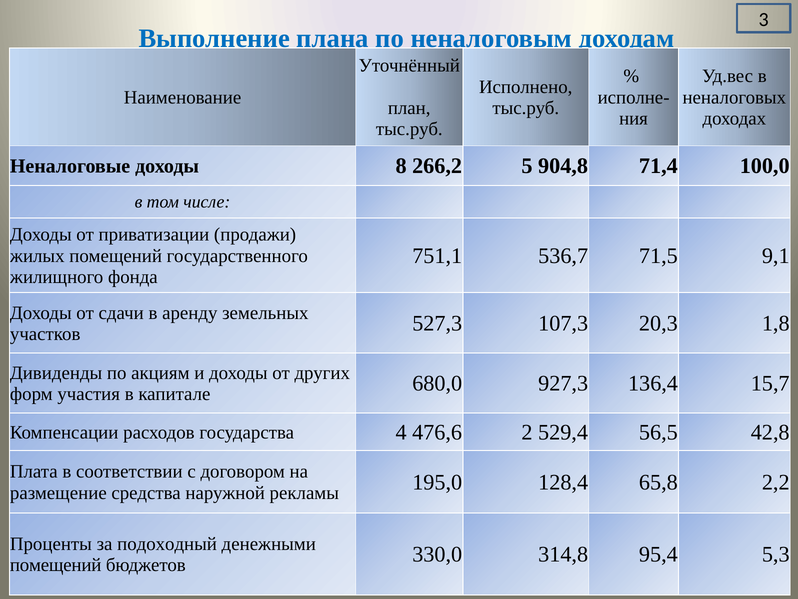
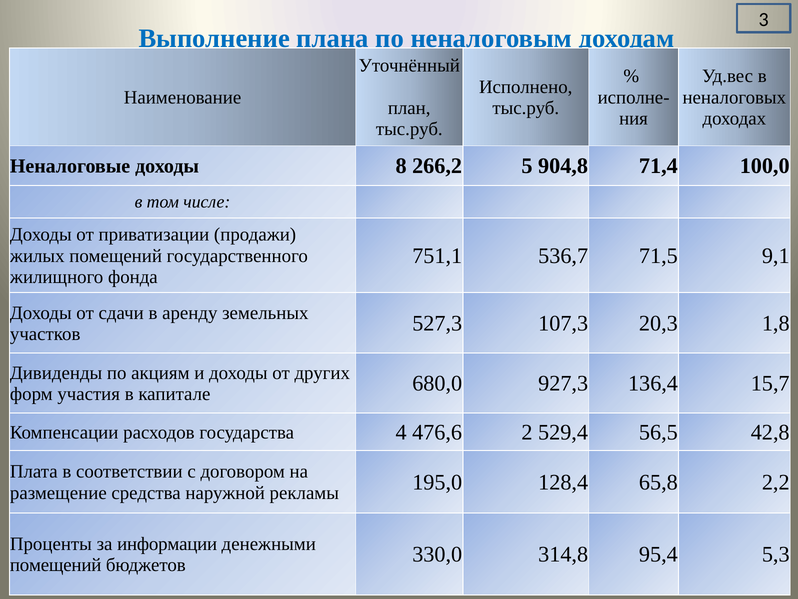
подоходный: подоходный -> информации (167, 543)
